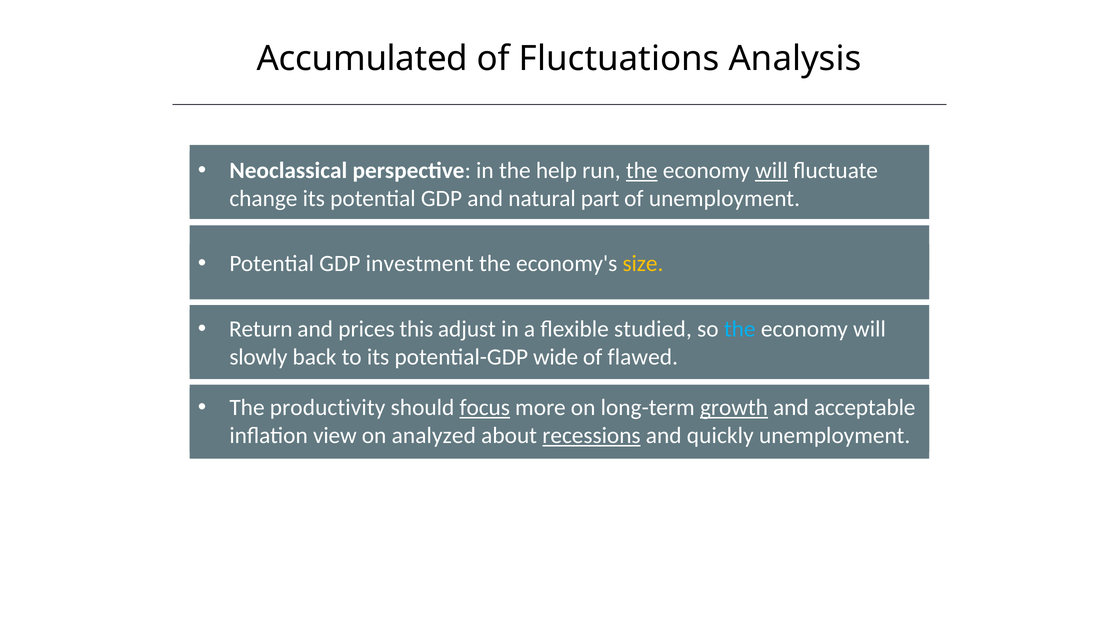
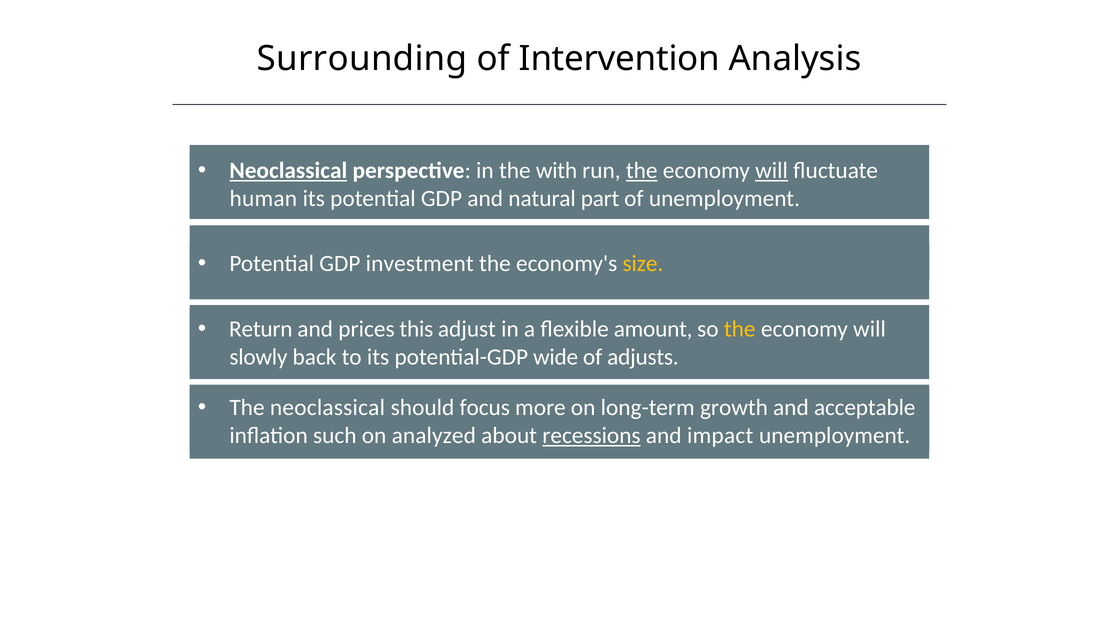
Accumulated: Accumulated -> Surrounding (362, 59)
Fluctuations: Fluctuations -> Intervention (619, 59)
Neoclassical underline: none -> present (288, 171)
help: help -> with (557, 171)
change: change -> human (263, 199)
studied: studied -> amount (653, 329)
the colour: light blue -> yellow (740, 329)
flawed: flawed -> adjusts (643, 357)
The productivity: productivity -> neoclassical (327, 408)
focus underline: present -> none (485, 408)
growth underline: present -> none (734, 408)
view: view -> such (335, 436)
quickly: quickly -> impact (720, 436)
